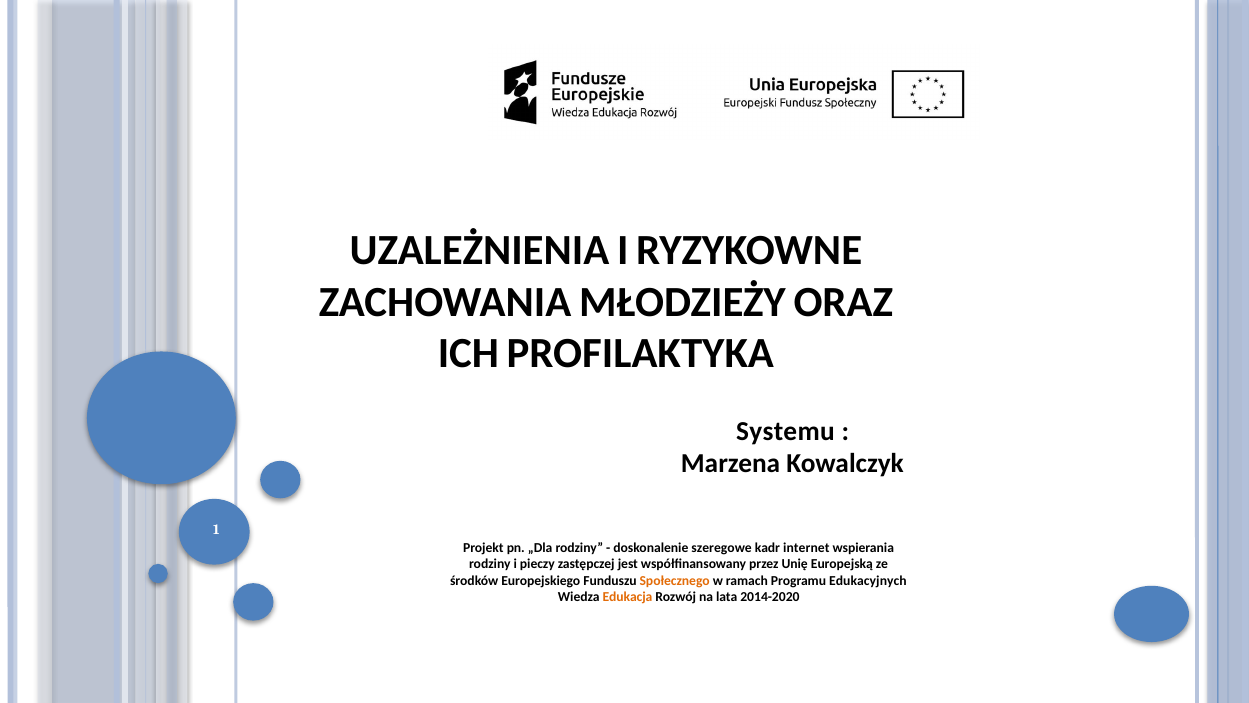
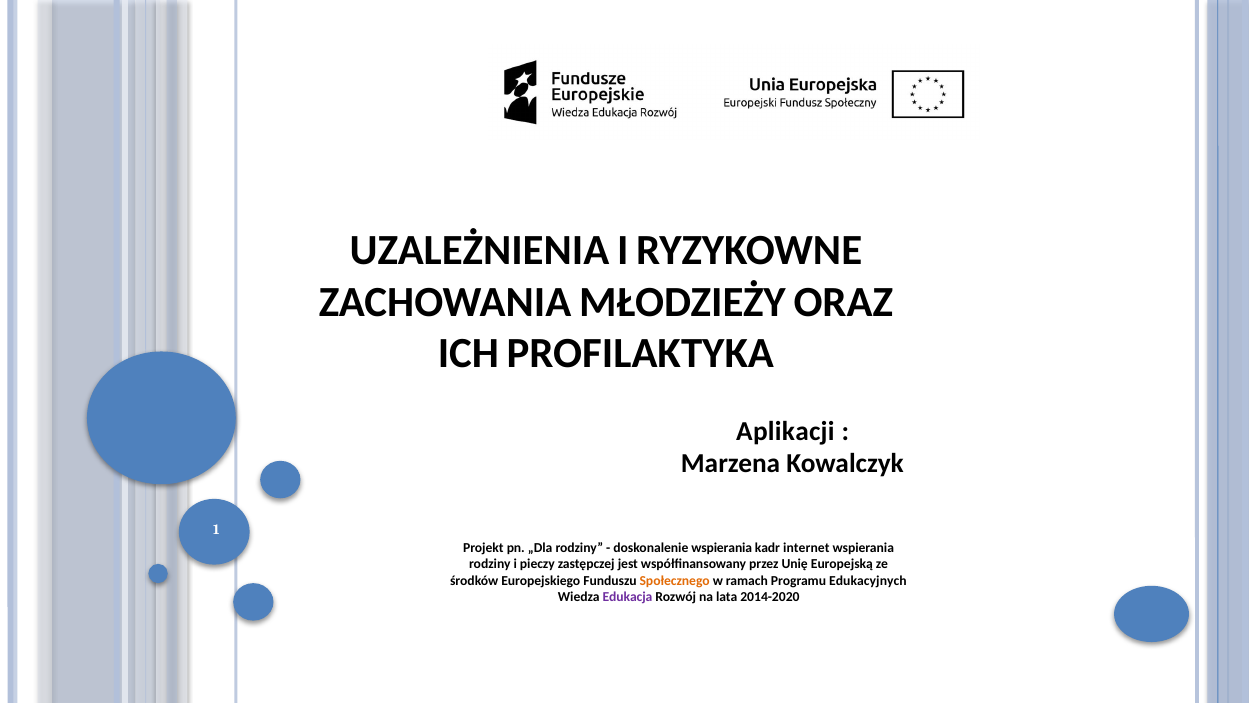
Systemu: Systemu -> Aplikacji (785, 431)
doskonalenie szeregowe: szeregowe -> wspierania (722, 548)
Edukacja colour: orange -> purple (628, 597)
